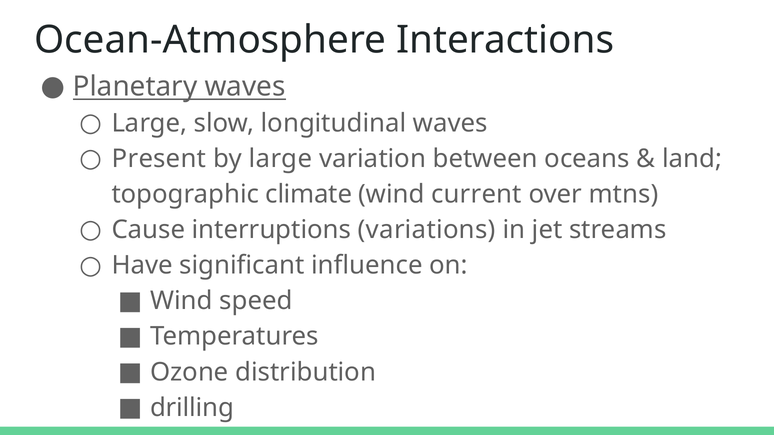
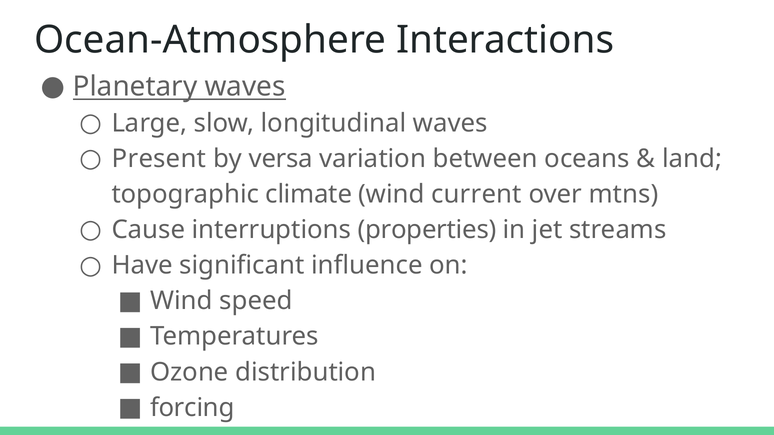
by large: large -> versa (281, 159)
variations: variations -> properties (427, 230)
drilling: drilling -> forcing (192, 408)
